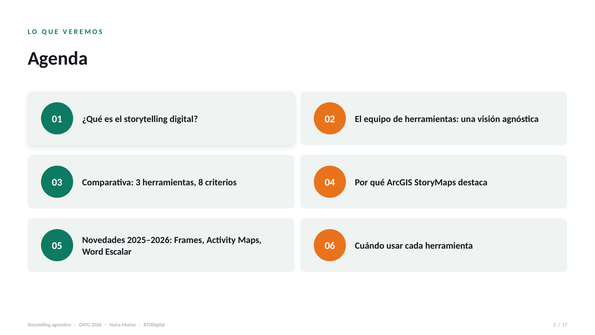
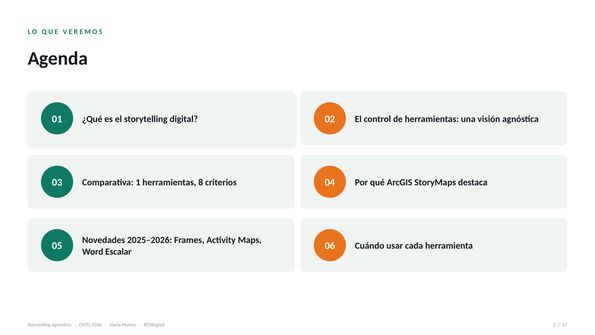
equipo: equipo -> control (377, 119)
3: 3 -> 1 (138, 182)
